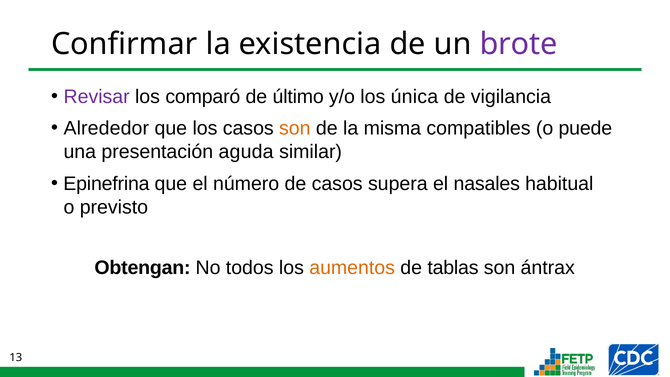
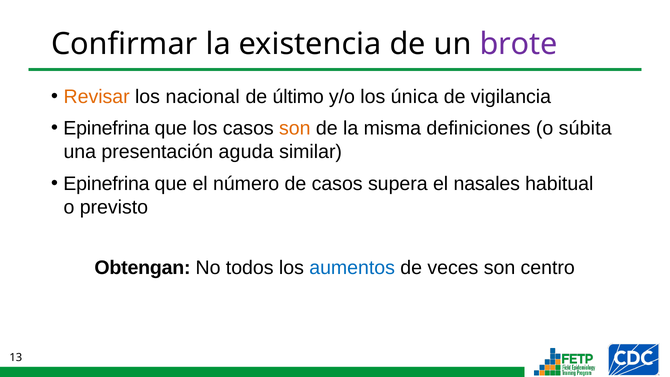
Revisar colour: purple -> orange (97, 97)
comparó: comparó -> nacional (203, 97)
Alrededor: Alrededor -> Epinefrina (106, 128)
compatibles: compatibles -> definiciones (478, 128)
puede: puede -> súbita (585, 128)
aumentos colour: orange -> blue (352, 268)
tablas: tablas -> veces (453, 268)
ántrax: ántrax -> centro (548, 268)
